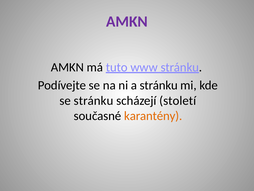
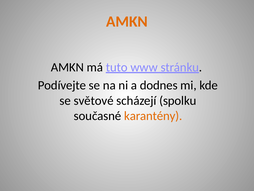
AMKN colour: purple -> orange (127, 21)
a stránku: stránku -> dodnes (159, 85)
se stránku: stránku -> světové (94, 100)
století: století -> spolku (178, 100)
